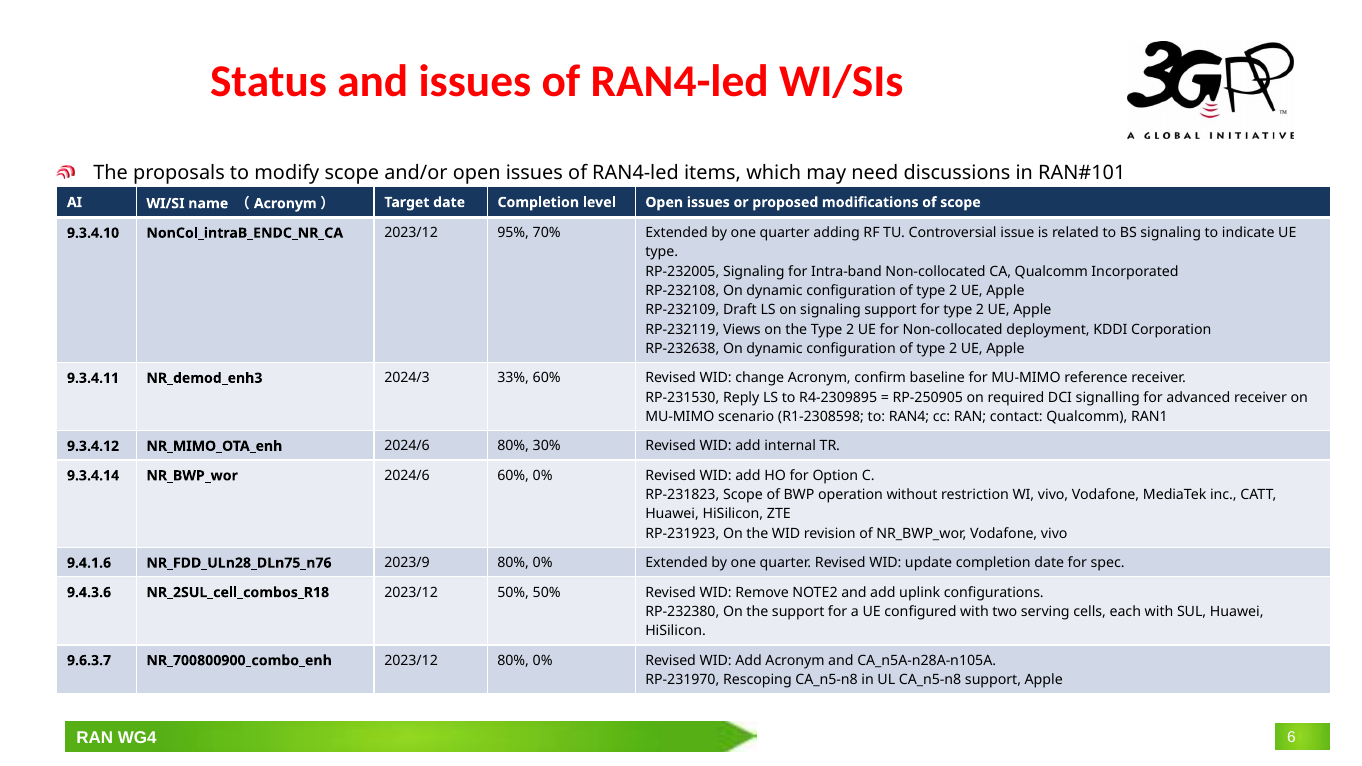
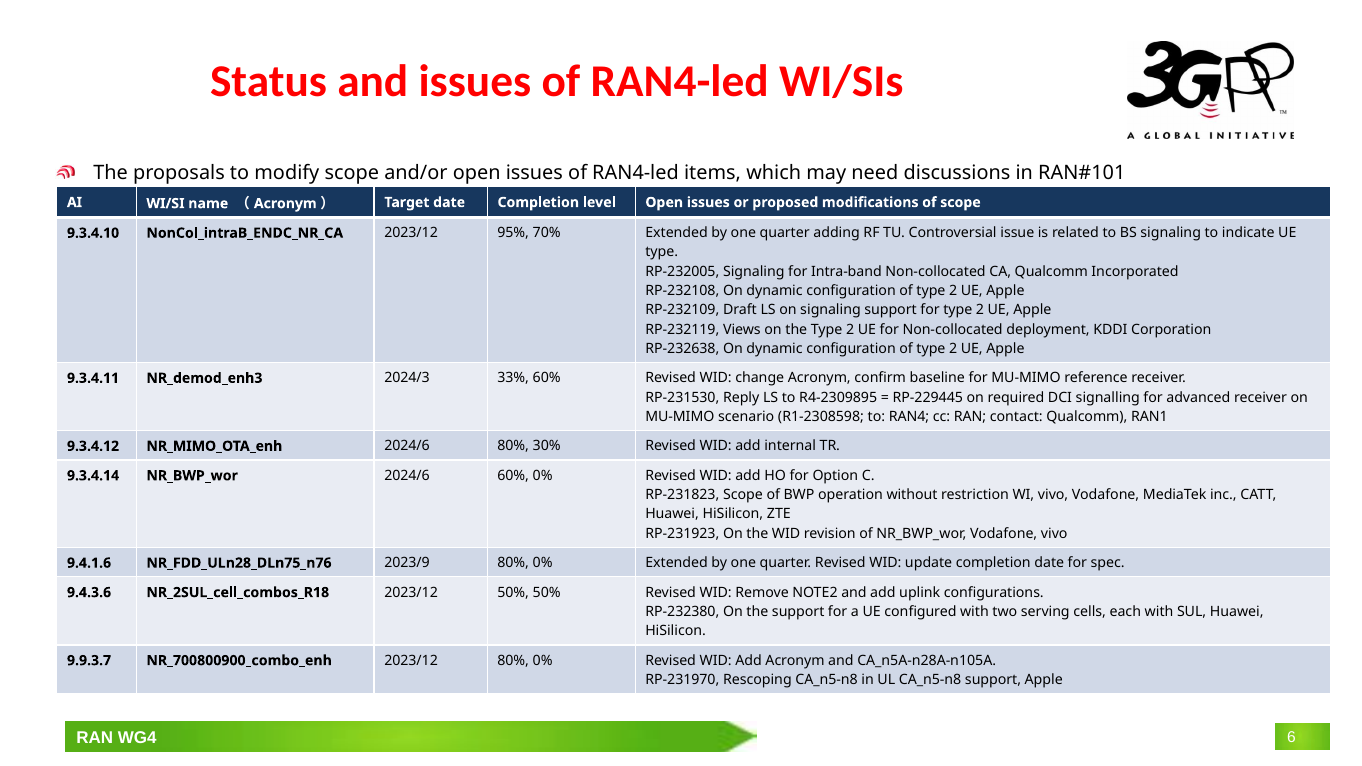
RP-250905: RP-250905 -> RP-229445 (928, 397)
9.6.3.7: 9.6.3.7 -> 9.9.3.7 (89, 661)
